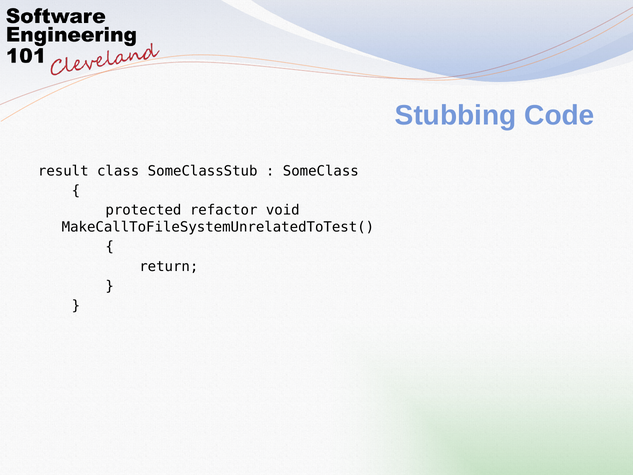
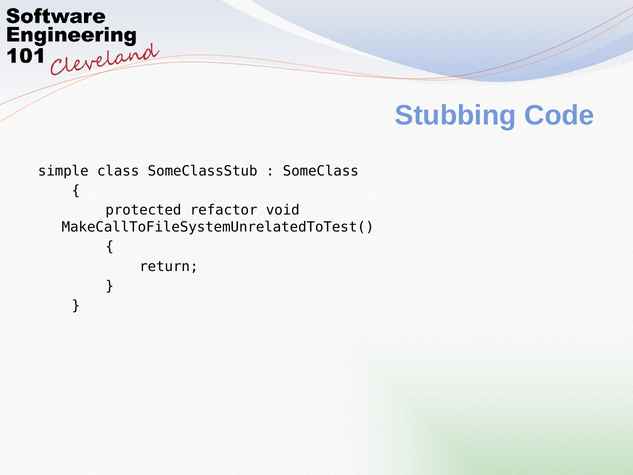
result: result -> simple (63, 171)
